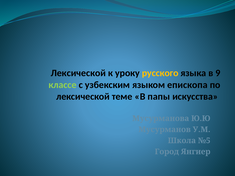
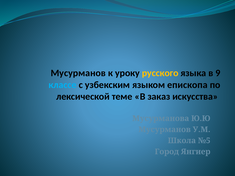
Лексической: Лексической -> Мусурманов (78, 73)
классе colour: light green -> light blue (63, 85)
папы: папы -> заказ (159, 97)
